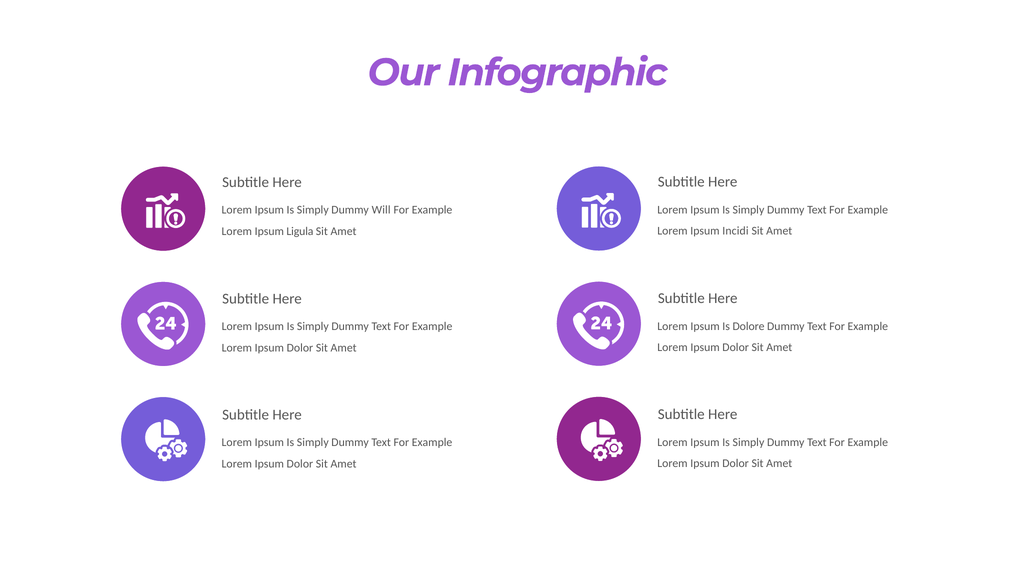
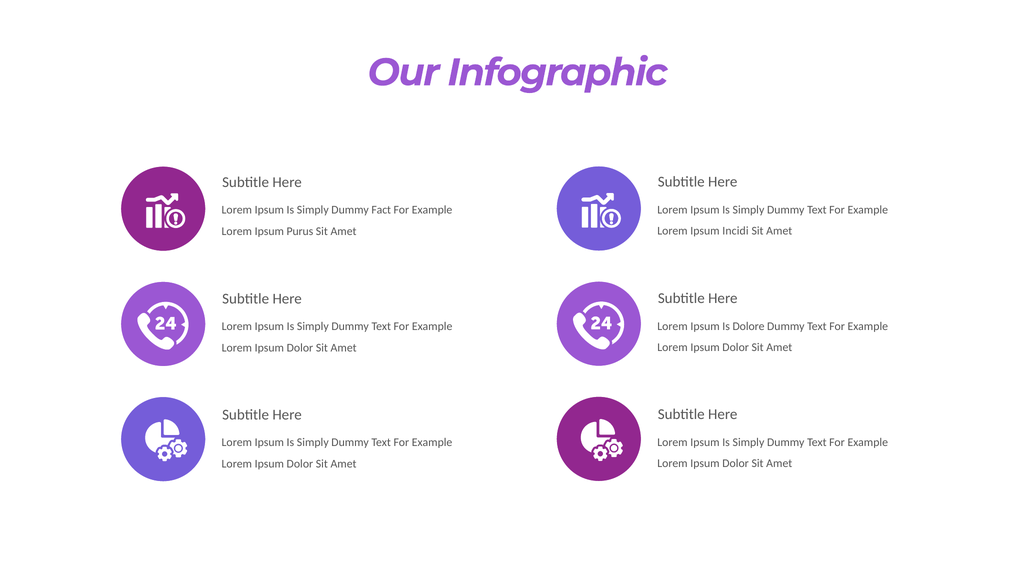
Will: Will -> Fact (381, 210)
Ligula: Ligula -> Purus (300, 231)
